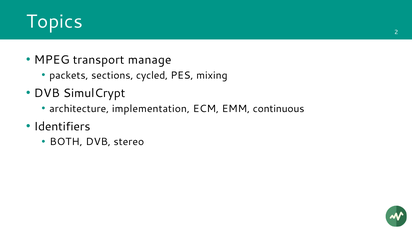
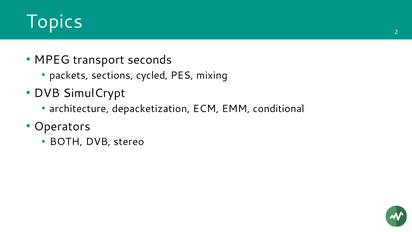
manage: manage -> seconds (150, 60)
implementation: implementation -> depacketization (151, 109)
continuous: continuous -> conditional (279, 109)
Identifiers: Identifiers -> Operators (62, 126)
